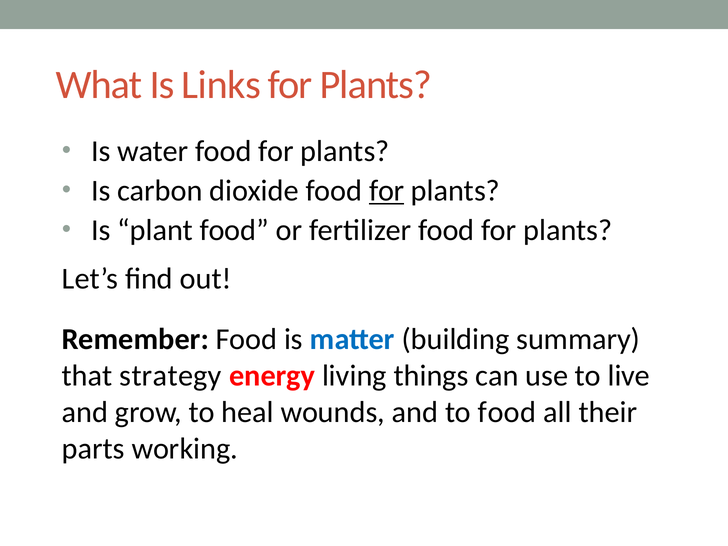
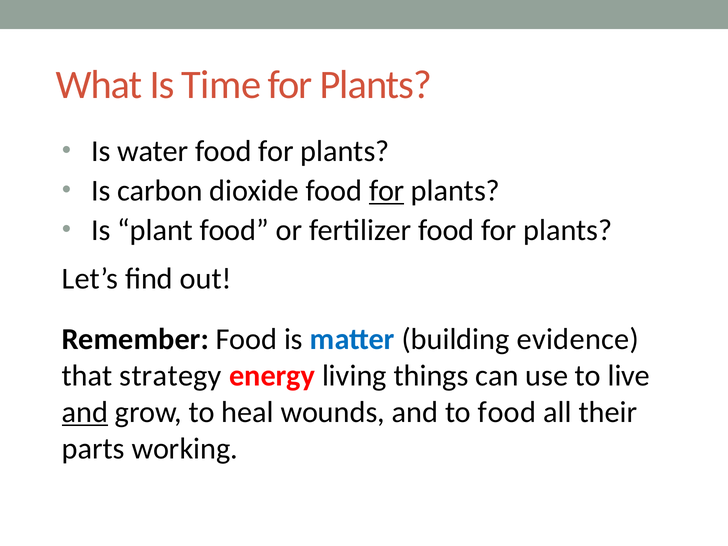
Links: Links -> Time (221, 85)
summary: summary -> evidence (578, 339)
and underline: none -> present (85, 412)
